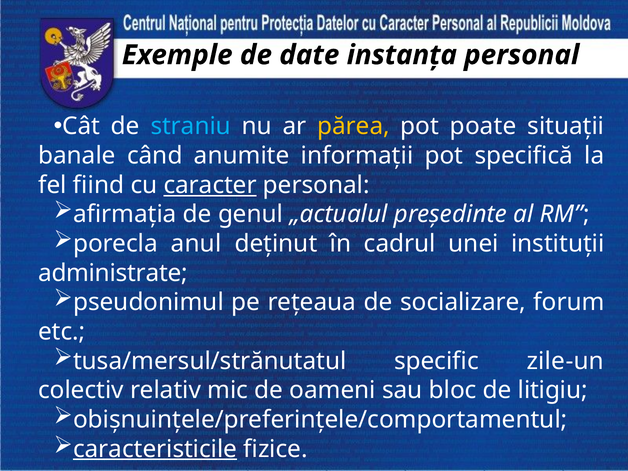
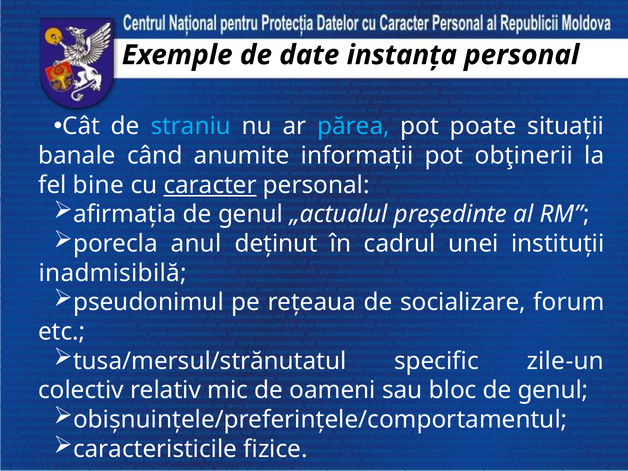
părea colour: yellow -> light blue (354, 126)
specifică: specifică -> obţinerii (524, 156)
fiind: fiind -> bine (98, 185)
administrate: administrate -> inadmisibilă (113, 273)
bloc de litigiu: litigiu -> genul (553, 390)
caracteristicile underline: present -> none (155, 449)
